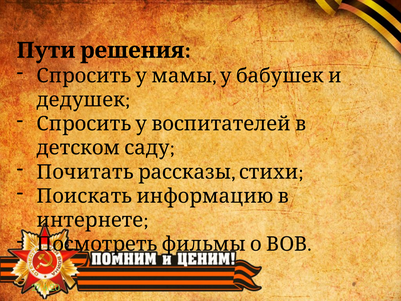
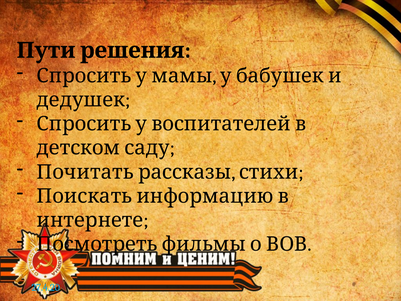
27.4.20 colour: light green -> light blue (46, 287)
